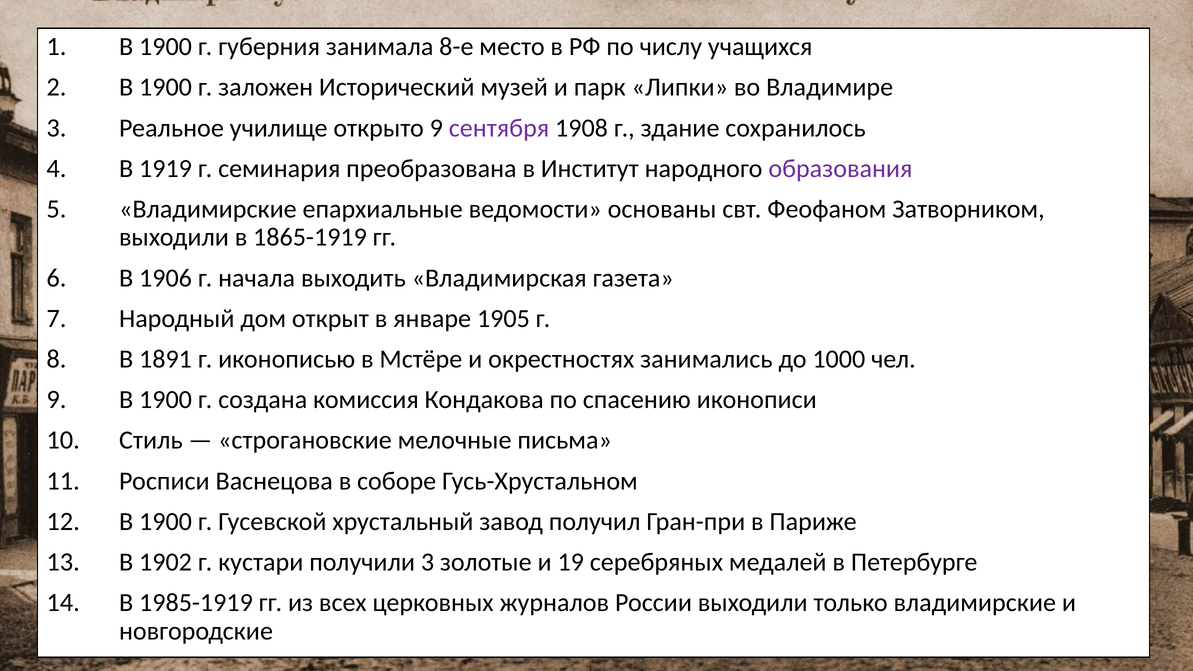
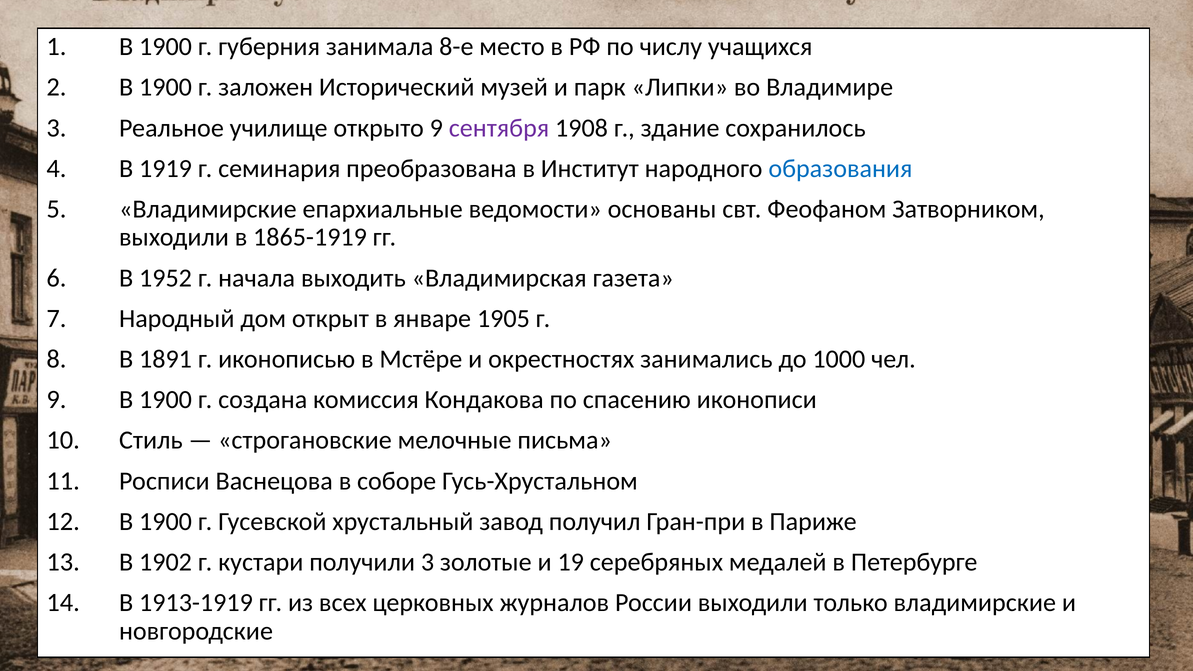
образования colour: purple -> blue (840, 169)
1906: 1906 -> 1952 (166, 278)
1985-1919: 1985-1919 -> 1913-1919 (196, 603)
